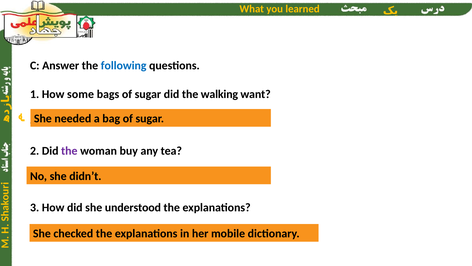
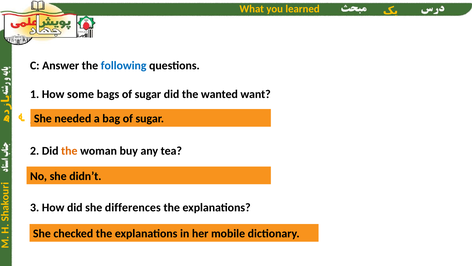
walking: walking -> wanted (219, 94)
the colour: purple -> orange (69, 151)
understood: understood -> differences (133, 207)
